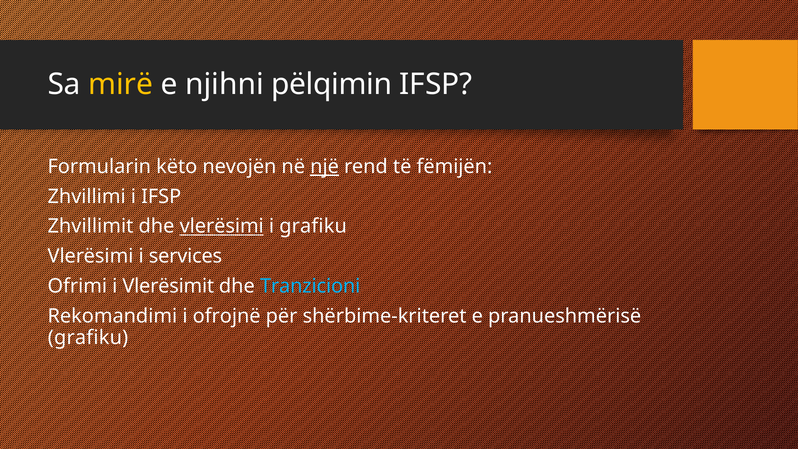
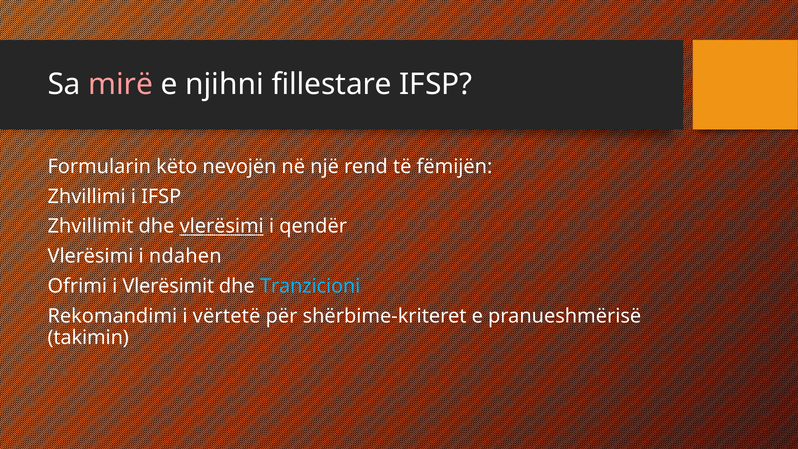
mirë colour: yellow -> pink (121, 84)
pëlqimin: pëlqimin -> fillestare (332, 84)
një underline: present -> none (325, 167)
i grafiku: grafiku -> qendër (313, 226)
services: services -> ndahen (185, 256)
ofrojnë: ofrojnë -> vërtetë (227, 316)
grafiku: grafiku -> takimin (88, 337)
